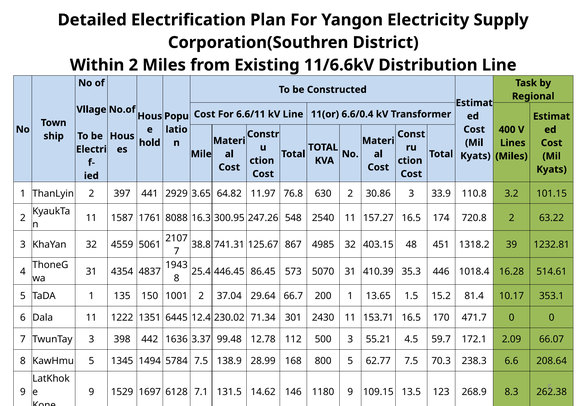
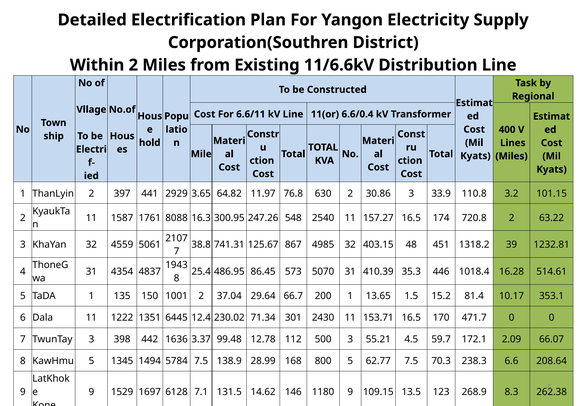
446.45: 446.45 -> 486.95 (229, 272)
